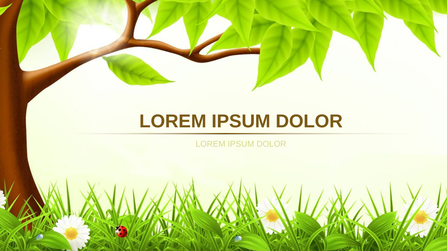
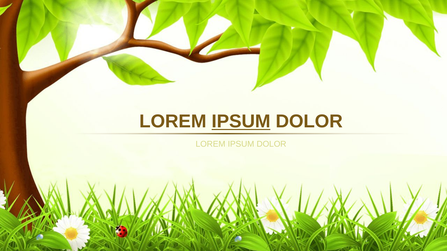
IPSUM underline: none -> present (241, 122)
